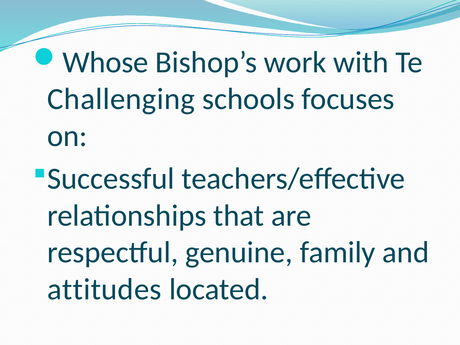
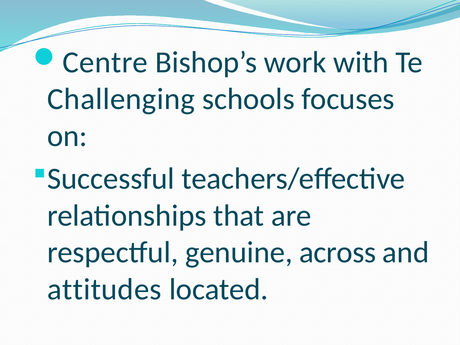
Whose: Whose -> Centre (105, 62)
family: family -> across (338, 252)
